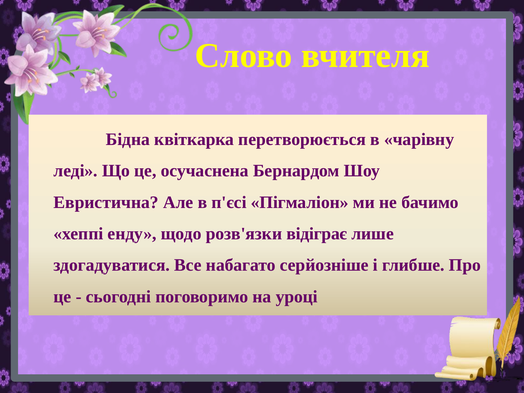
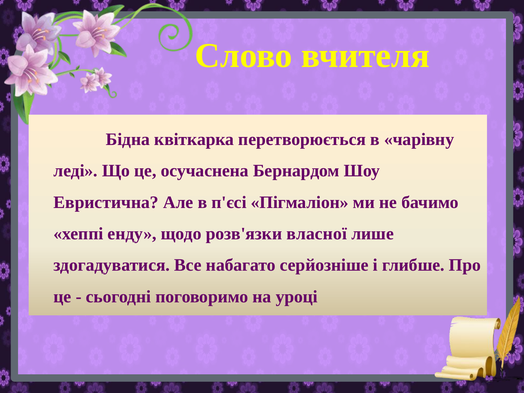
відіграє: відіграє -> власної (317, 234)
